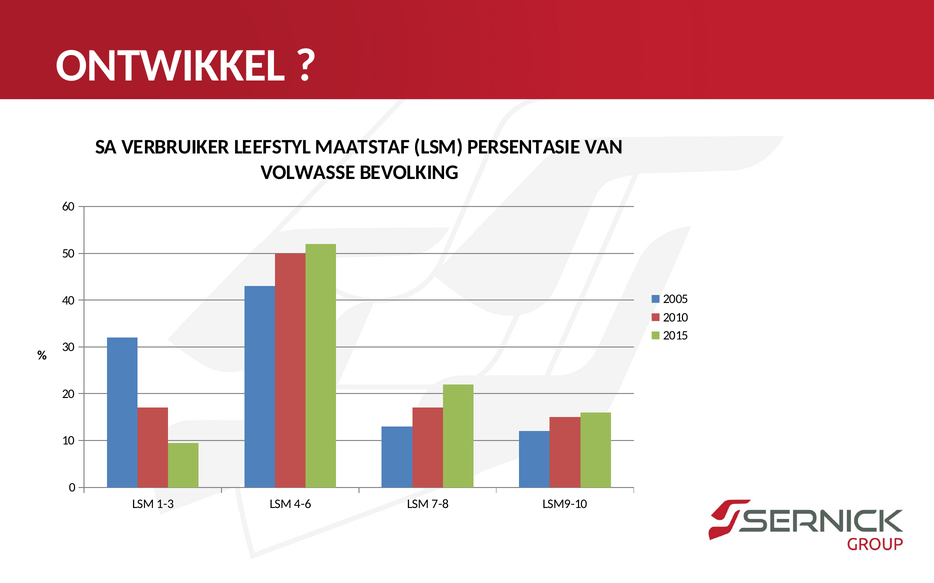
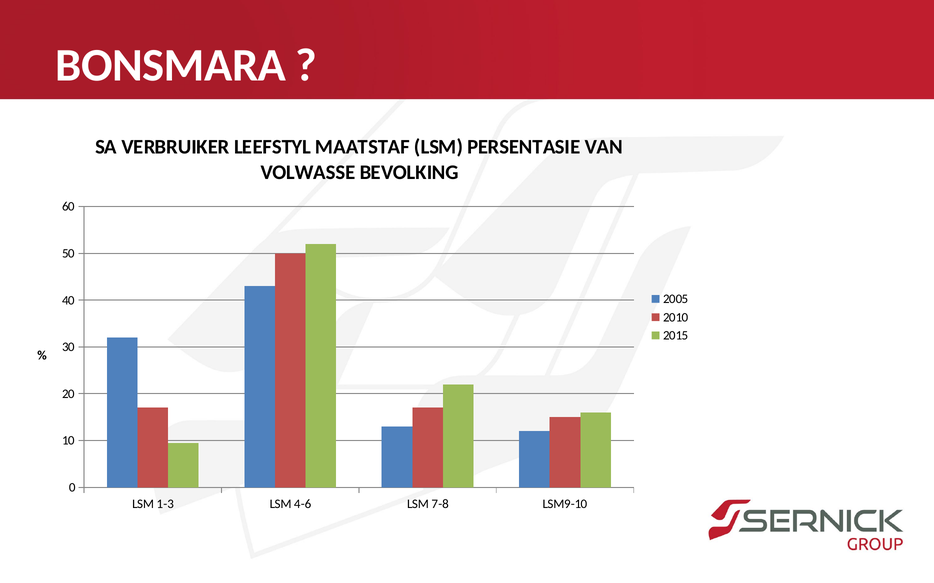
ONTWIKKEL: ONTWIKKEL -> BONSMARA (171, 65)
